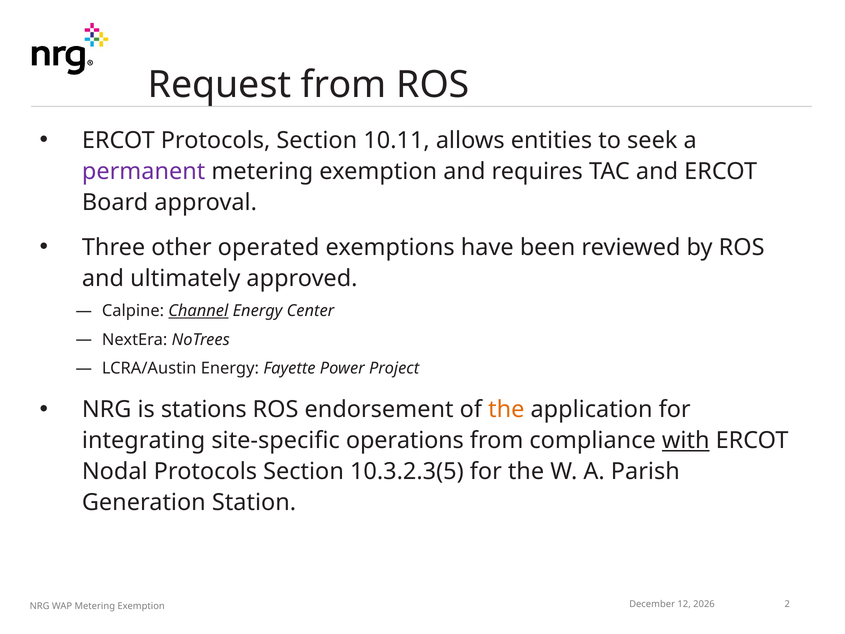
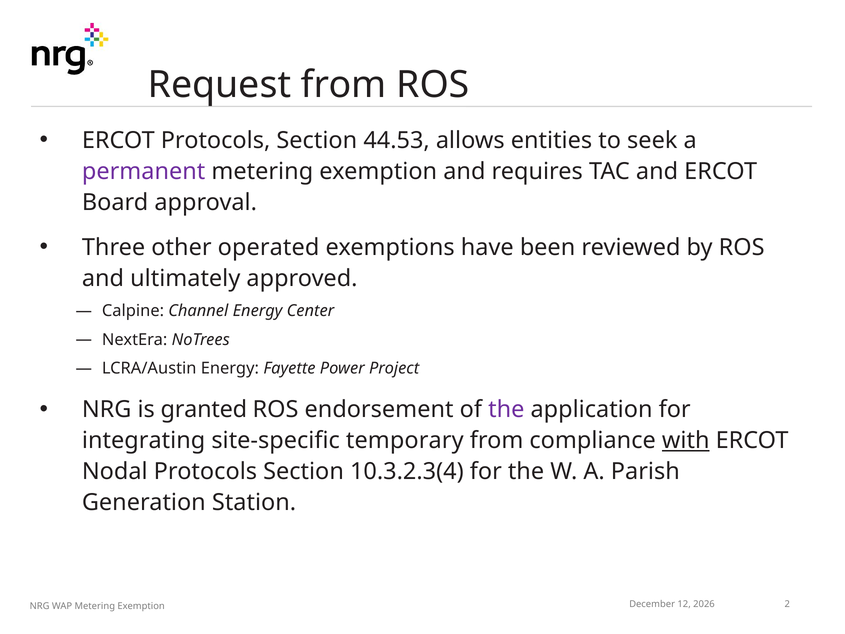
10.11: 10.11 -> 44.53 (397, 140)
Channel underline: present -> none (198, 311)
stations: stations -> granted (204, 410)
the colour: orange -> purple (506, 410)
operations: operations -> temporary (405, 441)
10.3.2.3(5: 10.3.2.3(5 -> 10.3.2.3(4 (407, 472)
